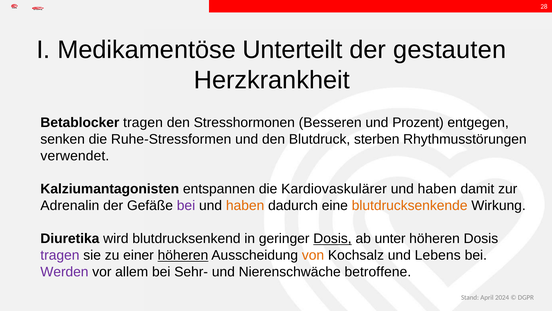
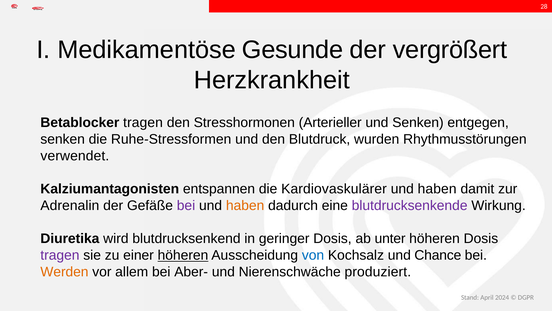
Unterteilt: Unterteilt -> Gesunde (293, 50)
gestauten: gestauten -> vergrößert (450, 50)
Besseren: Besseren -> Arterieller (330, 122)
und Prozent: Prozent -> Senken (418, 122)
sterben: sterben -> wurden (377, 139)
blutdrucksenkende colour: orange -> purple (410, 205)
Dosis underline: present -> none (332, 238)
von colour: orange -> blue (313, 255)
Lebens: Lebens -> Chance (438, 255)
Werden colour: purple -> orange (64, 271)
Sehr-: Sehr- -> Aber- (191, 271)
betroffene: betroffene -> produziert (378, 271)
